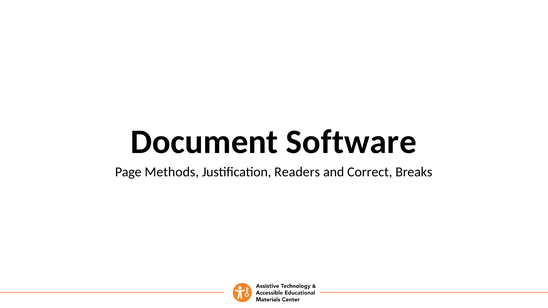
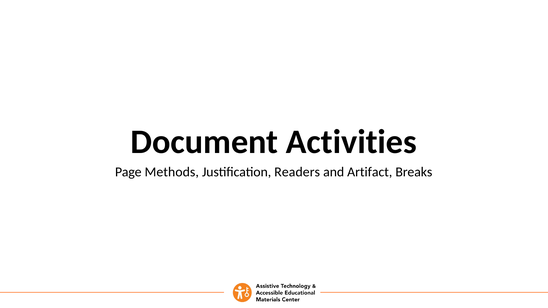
Software: Software -> Activities (351, 142)
Correct: Correct -> Artifact (370, 172)
